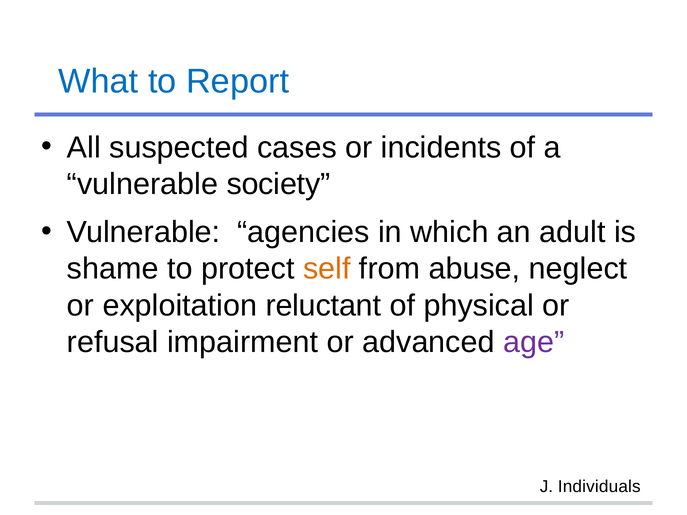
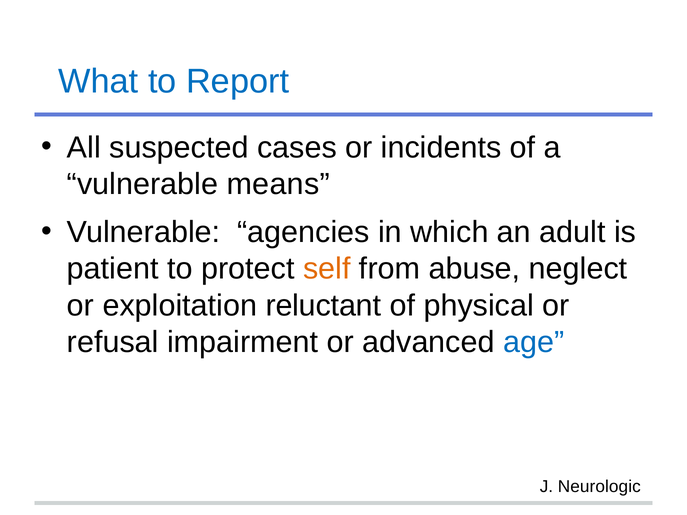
society: society -> means (278, 184)
shame: shame -> patient (113, 269)
age colour: purple -> blue (534, 342)
Individuals: Individuals -> Neurologic (599, 487)
